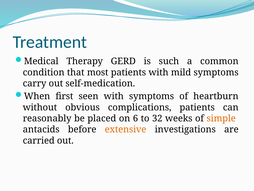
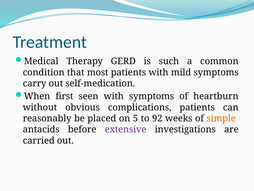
6: 6 -> 5 (135, 118)
32: 32 -> 92 (157, 118)
extensive colour: orange -> purple (126, 129)
